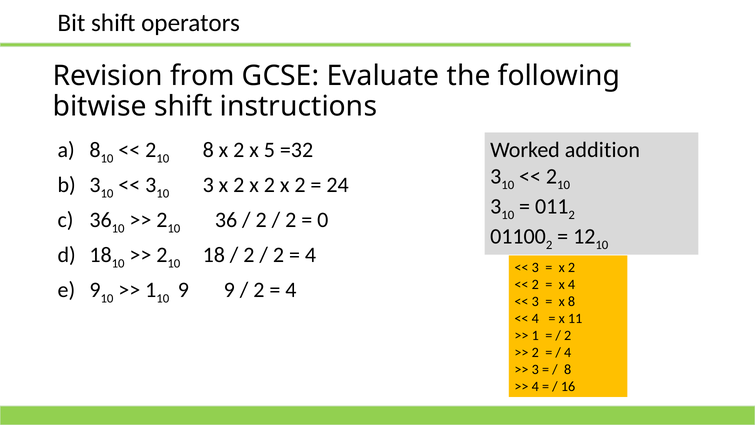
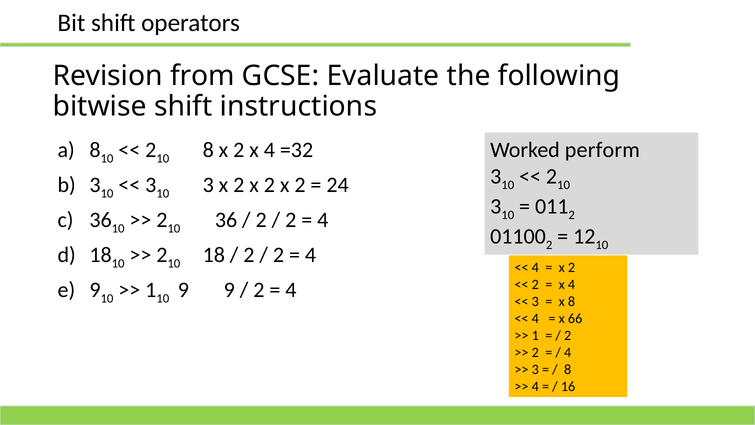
2 x 5: 5 -> 4 (269, 150)
addition: addition -> perform (602, 150)
0: 0 -> 4 (323, 220)
3: 3 -> 4 (535, 267)
11: 11 -> 66 (575, 318)
